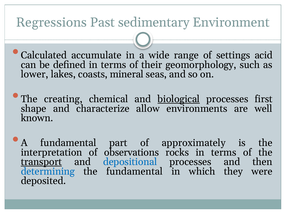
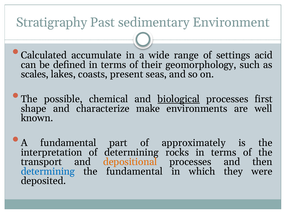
Regressions: Regressions -> Stratigraphy (52, 23)
lower: lower -> scales (35, 74)
mineral: mineral -> present (127, 74)
creating: creating -> possible (63, 99)
allow: allow -> make (148, 109)
of observations: observations -> determining (131, 153)
transport underline: present -> none (41, 162)
depositional colour: blue -> orange (130, 162)
